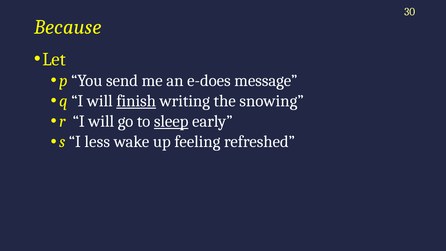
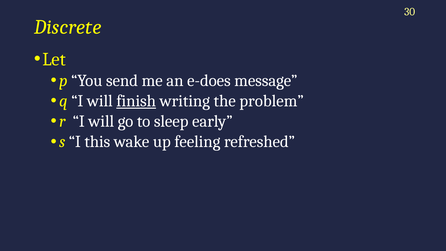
Because: Because -> Discrete (68, 27)
snowing: snowing -> problem (272, 101)
sleep underline: present -> none (171, 121)
less: less -> this (97, 142)
